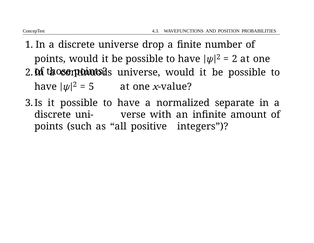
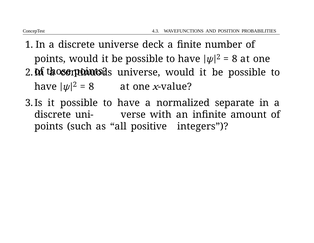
drop: drop -> deck (153, 45)
2: 2 -> 8 (235, 59)
5: 5 -> 8 (91, 87)
